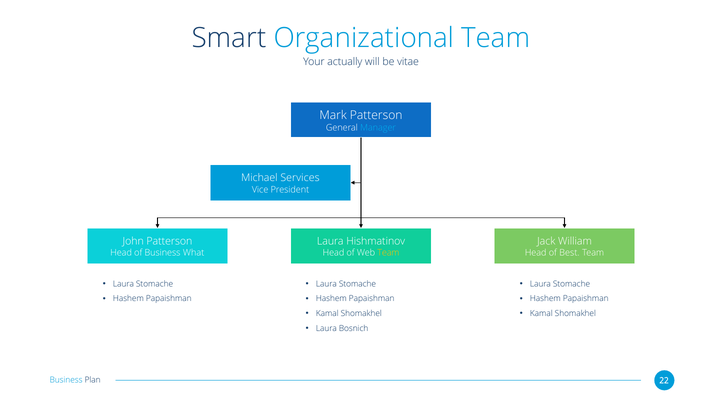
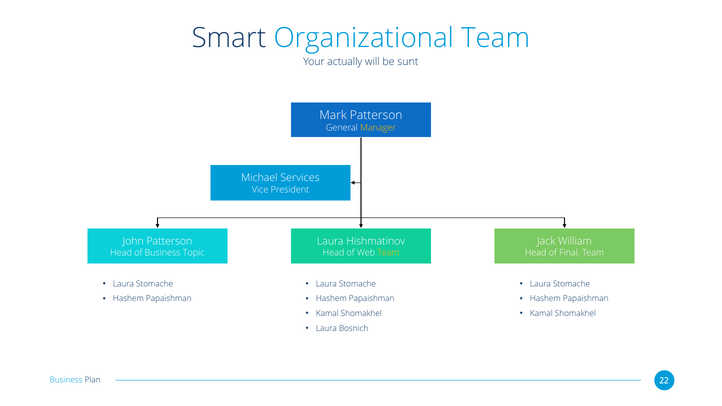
vitae: vitae -> sunt (408, 62)
Manager colour: light blue -> yellow (378, 128)
What: What -> Topic (194, 253)
Best: Best -> Final (570, 253)
